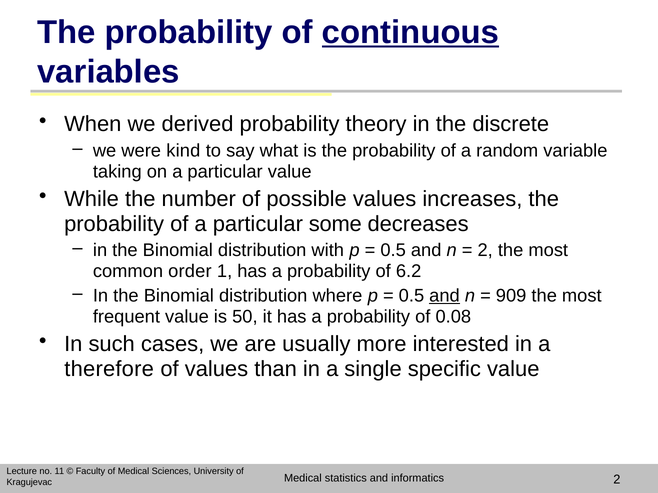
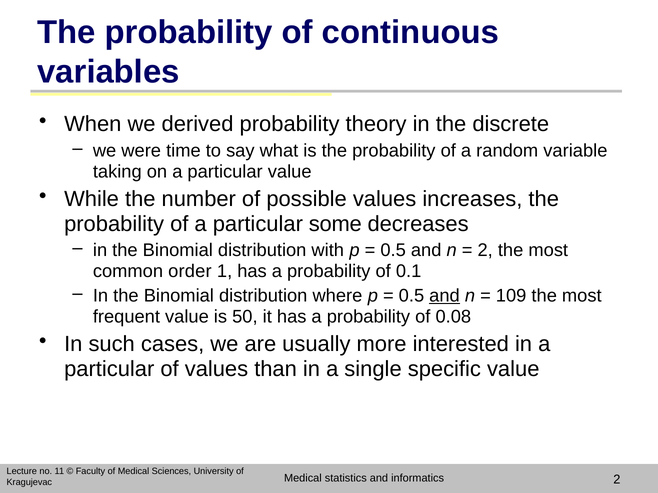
continuous underline: present -> none (410, 32)
kind: kind -> time (183, 151)
6.2: 6.2 -> 0.1 (409, 271)
909: 909 -> 109 (511, 296)
therefore: therefore -> particular (109, 369)
